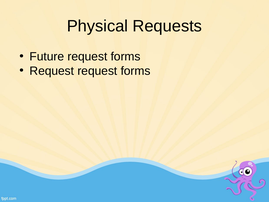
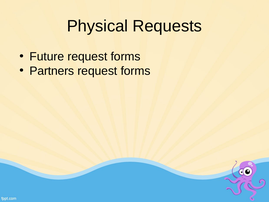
Request: Request -> Partners (52, 71)
